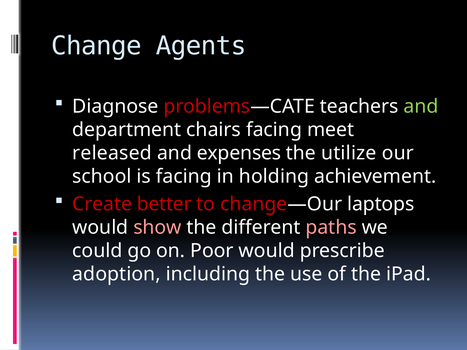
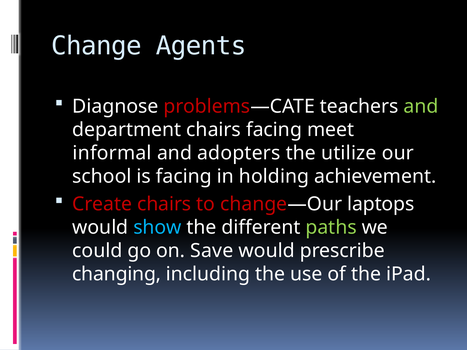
released: released -> informal (112, 153)
expenses: expenses -> adopters (239, 153)
Create better: better -> chairs (164, 204)
show colour: pink -> light blue (157, 228)
paths colour: pink -> light green (331, 228)
Poor: Poor -> Save (212, 251)
adoption: adoption -> changing (117, 274)
